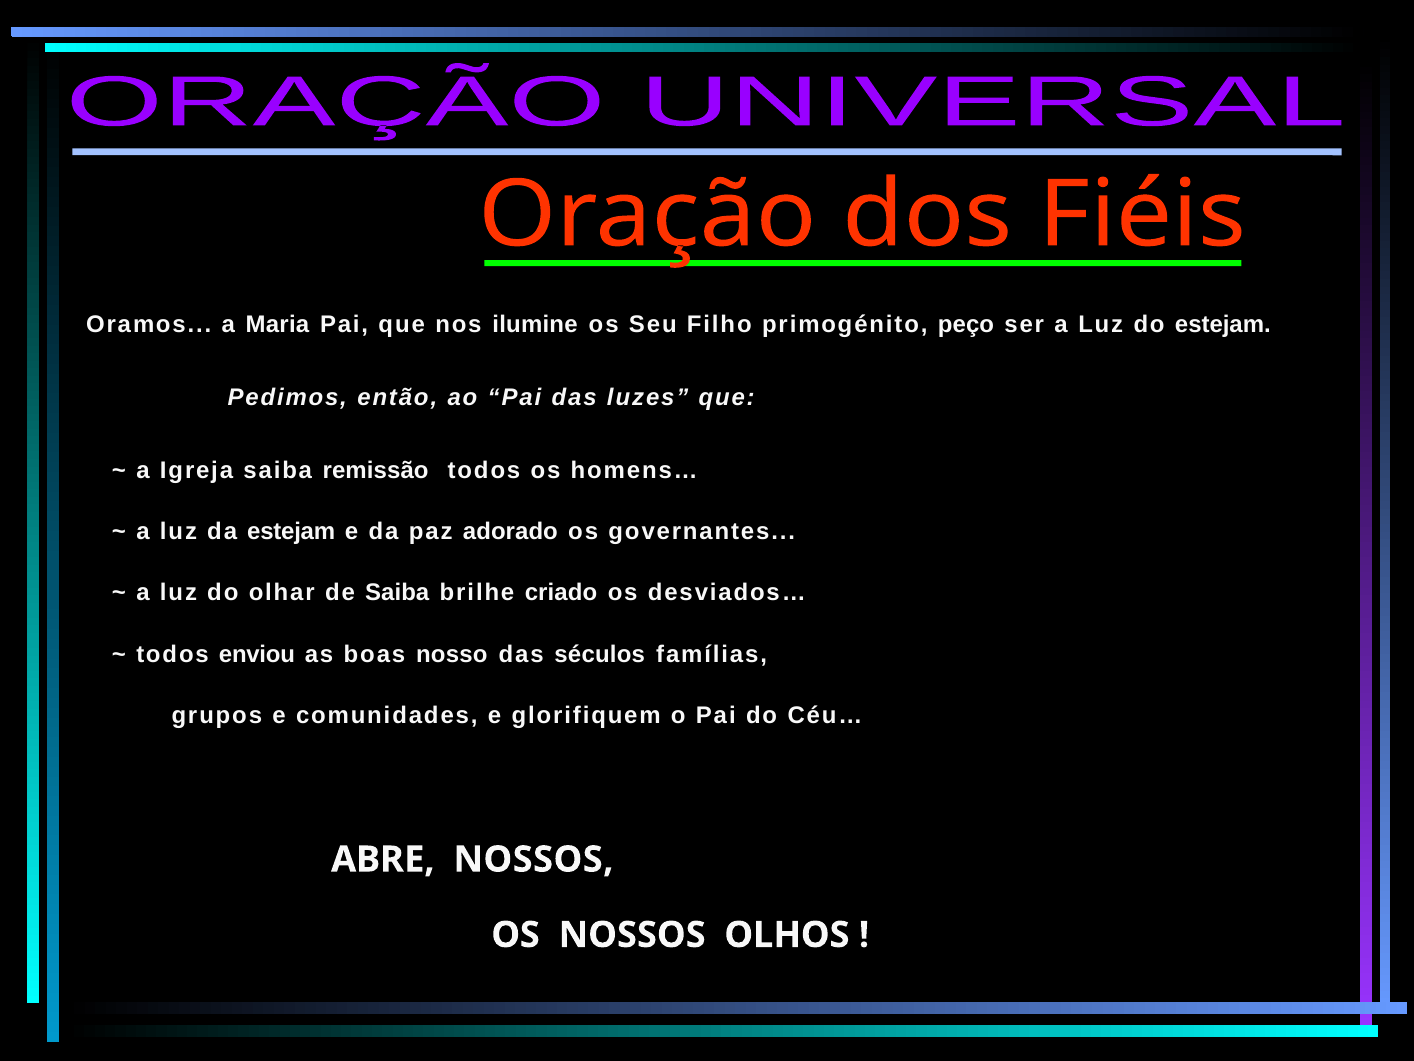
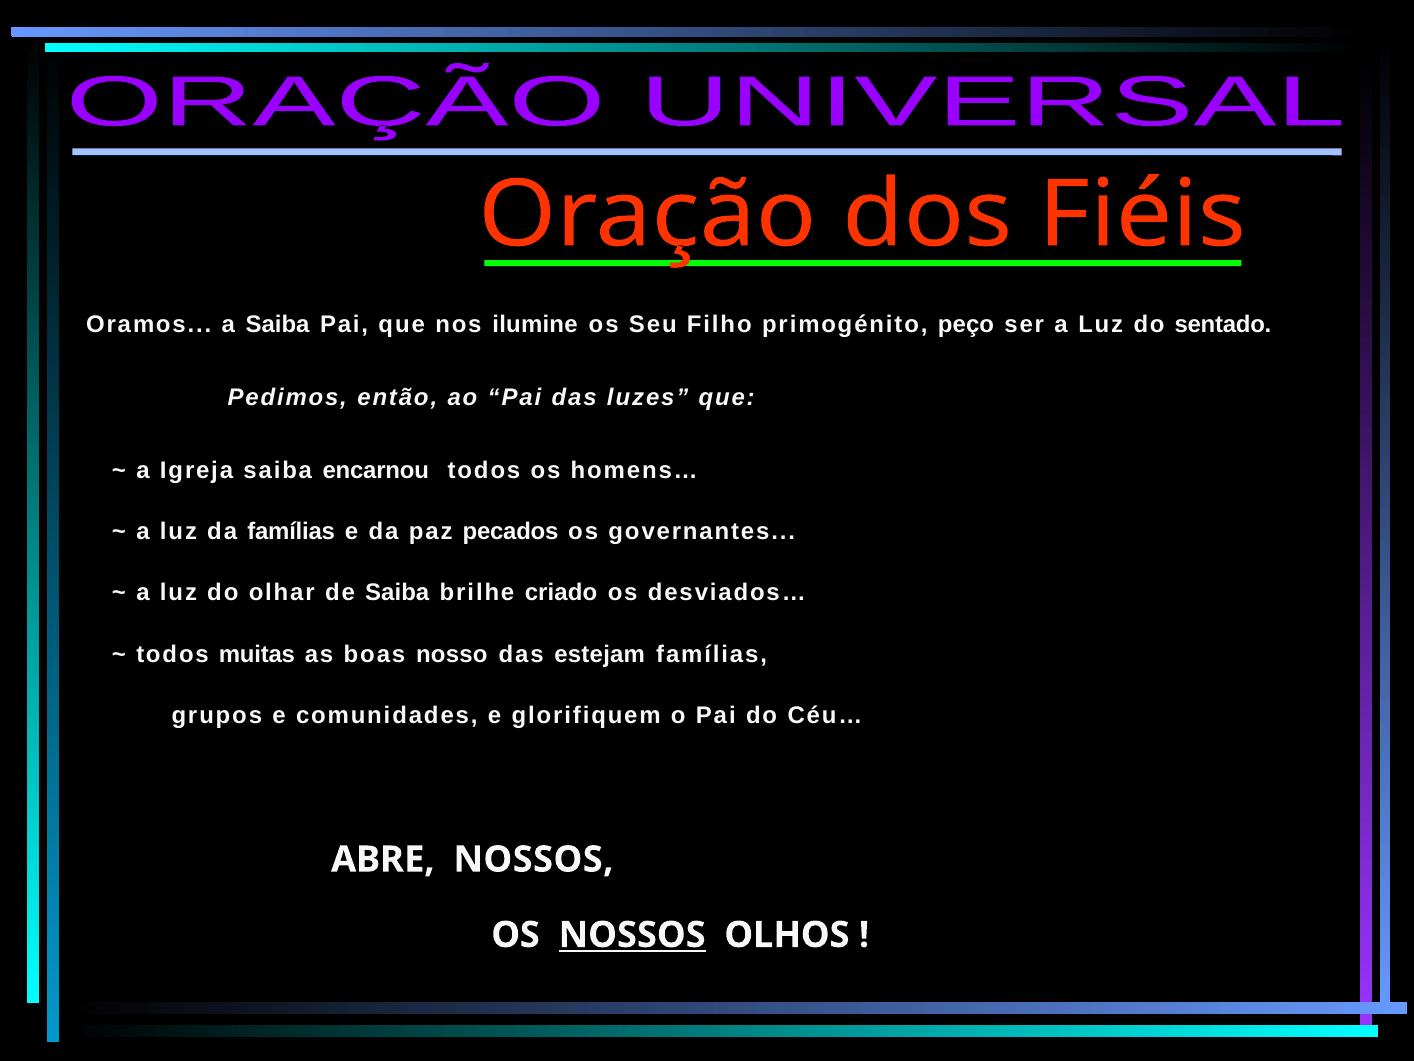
a Maria: Maria -> Saiba (278, 324)
do estejam: estejam -> sentado (1223, 324)
remissão: remissão -> encarnou (376, 470)
da estejam: estejam -> famílias (291, 531)
adorado: adorado -> pecados (511, 531)
enviou: enviou -> muitas (257, 654)
séculos: séculos -> estejam (600, 654)
NOSSOS underline: none -> present (632, 935)
